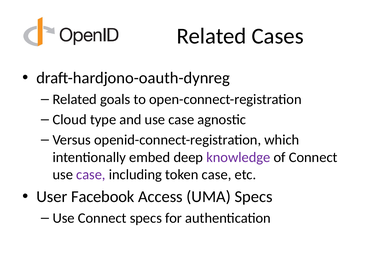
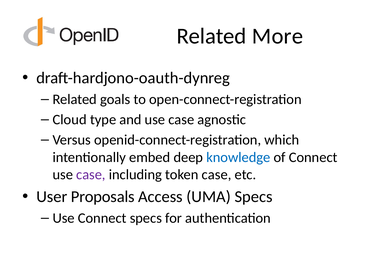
Cases: Cases -> More (278, 36)
knowledge colour: purple -> blue (238, 157)
Facebook: Facebook -> Proposals (103, 197)
